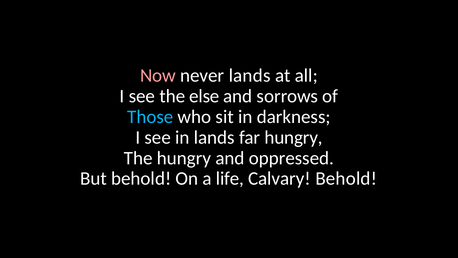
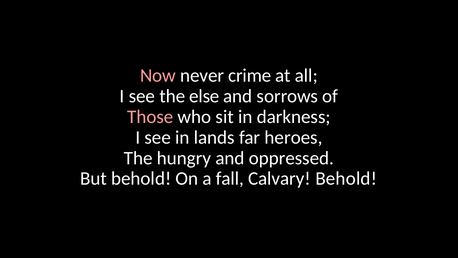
never lands: lands -> crime (250, 75)
Those colour: light blue -> pink (150, 117)
far hungry: hungry -> heroes (294, 137)
life: life -> fall (230, 178)
